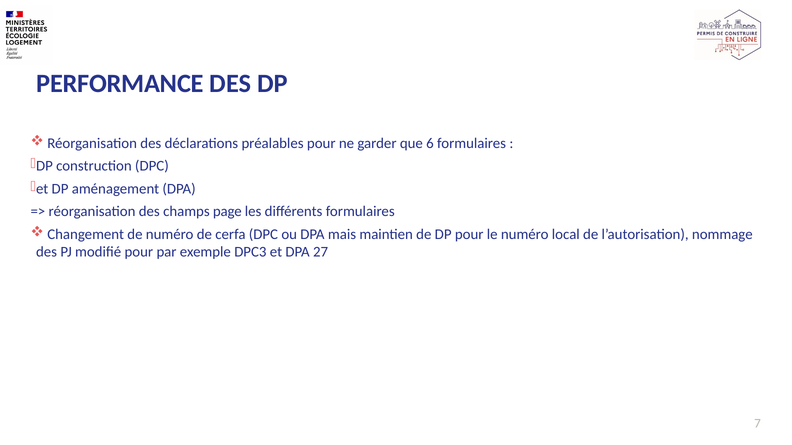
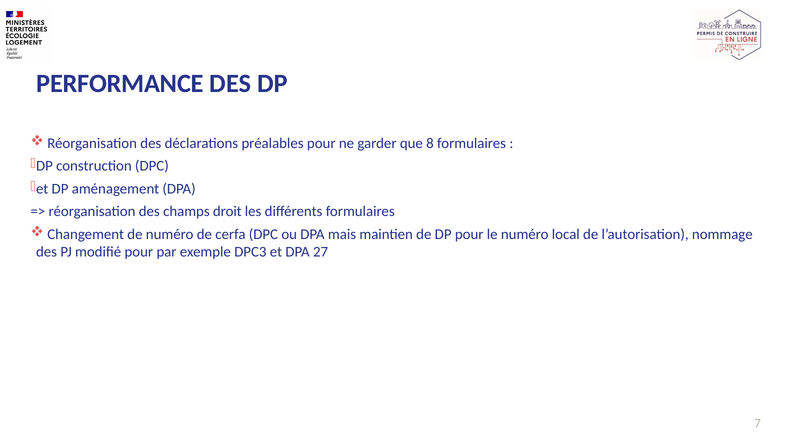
6: 6 -> 8 (430, 143)
page: page -> droit (227, 212)
